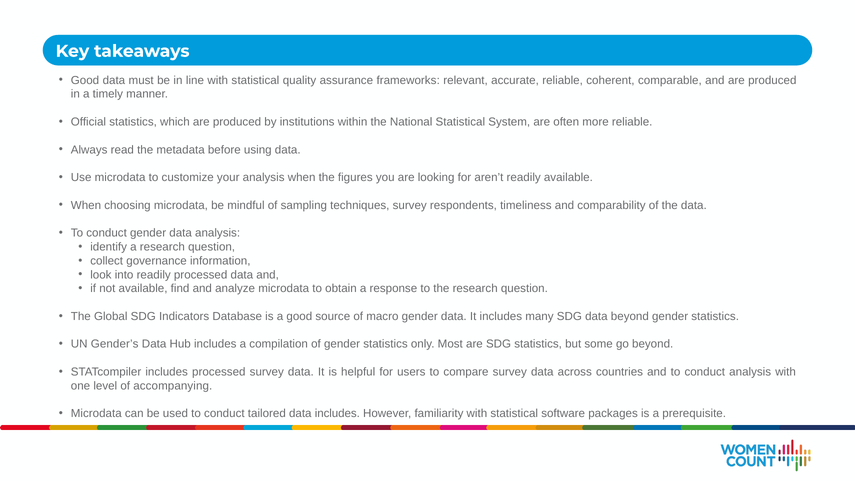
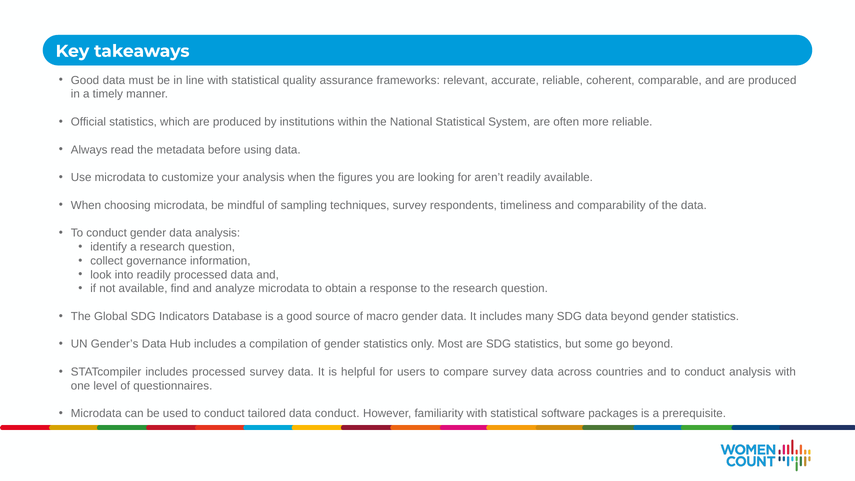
accompanying: accompanying -> questionnaires (173, 386)
data includes: includes -> conduct (337, 414)
